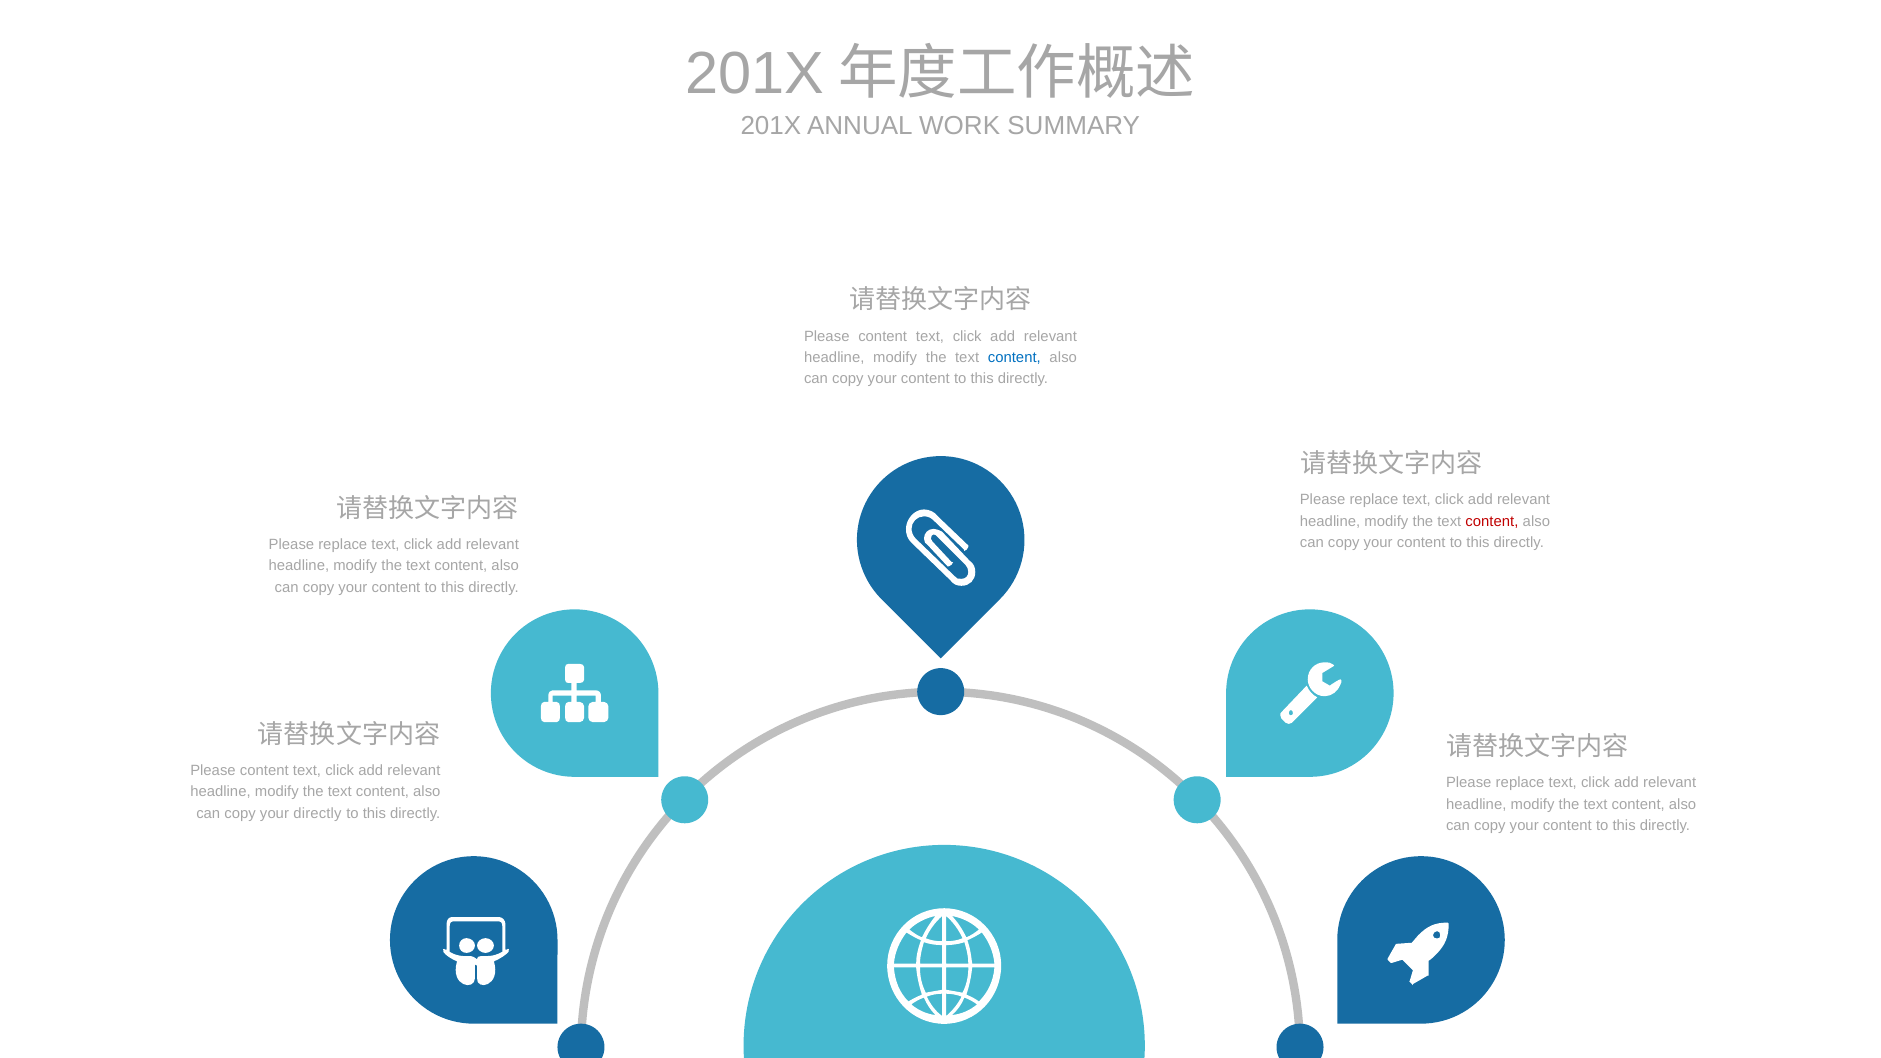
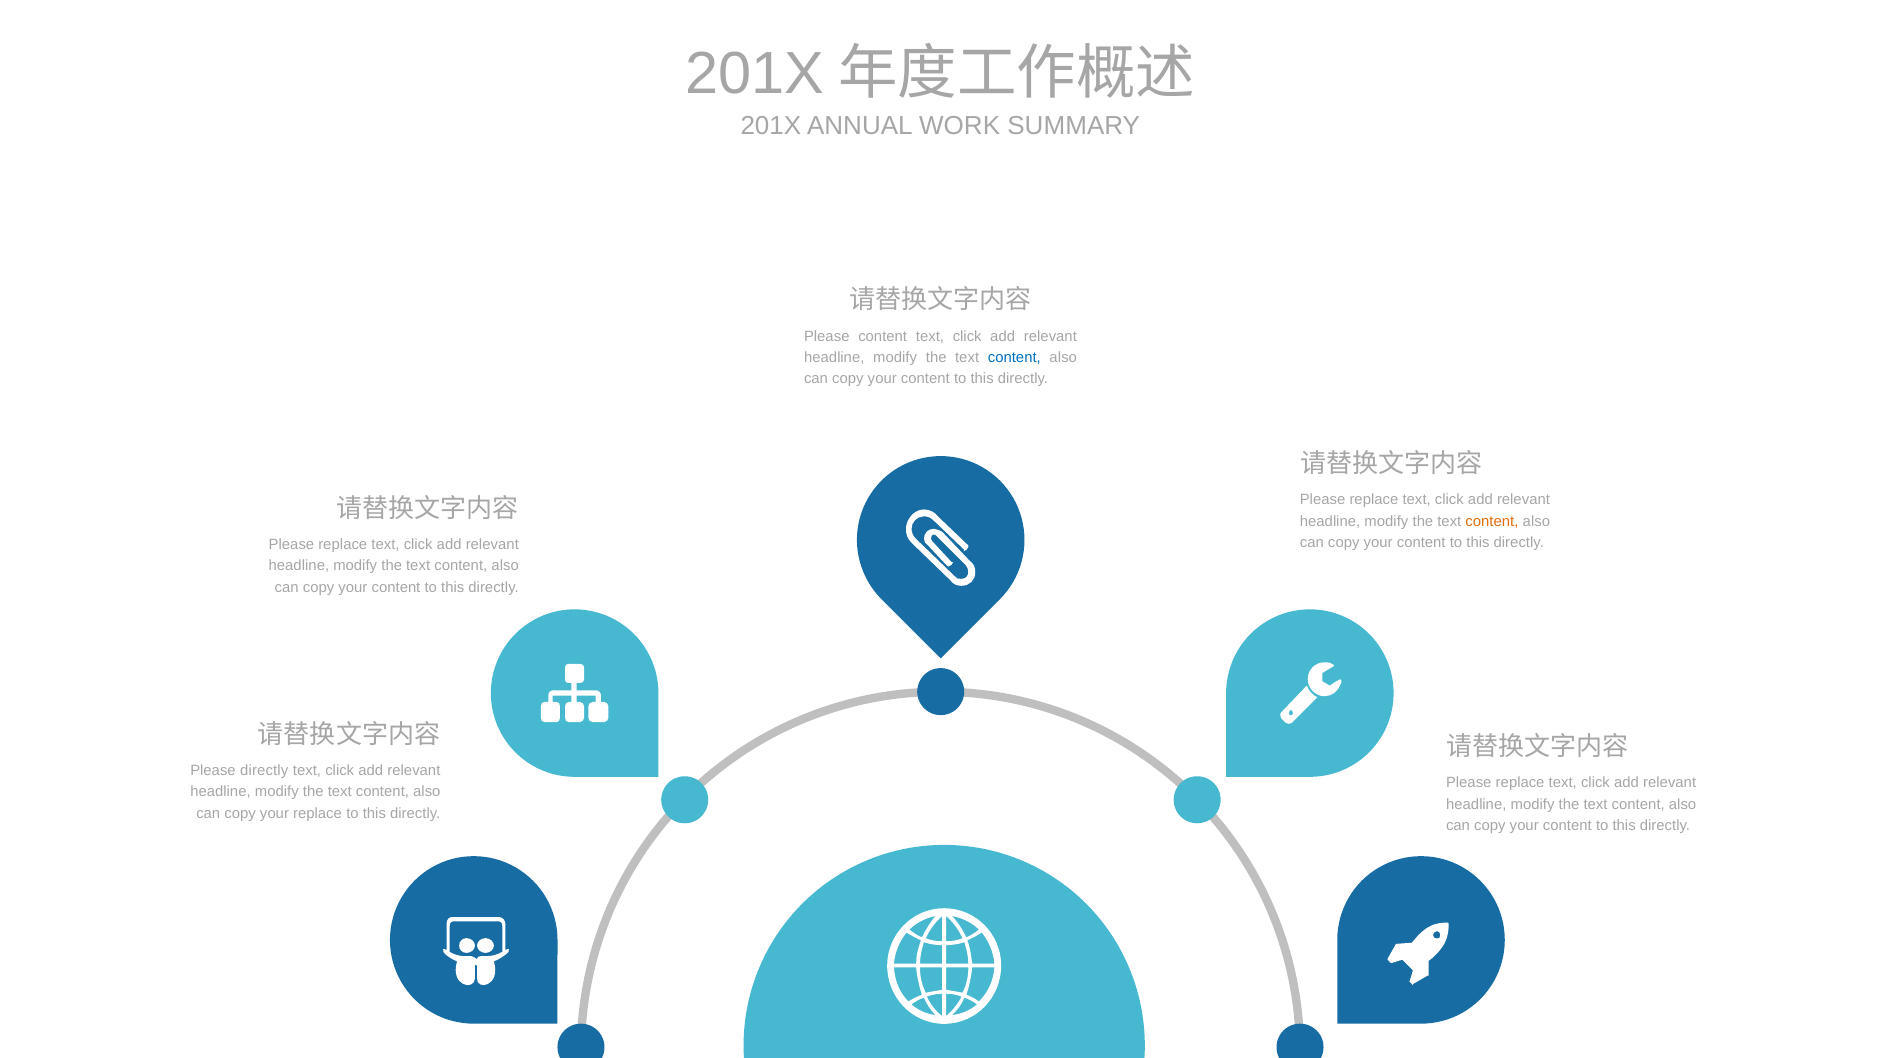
content colour: red -> orange (1492, 521)
content: content -> directly (264, 771)
your directly: directly -> replace (318, 813)
